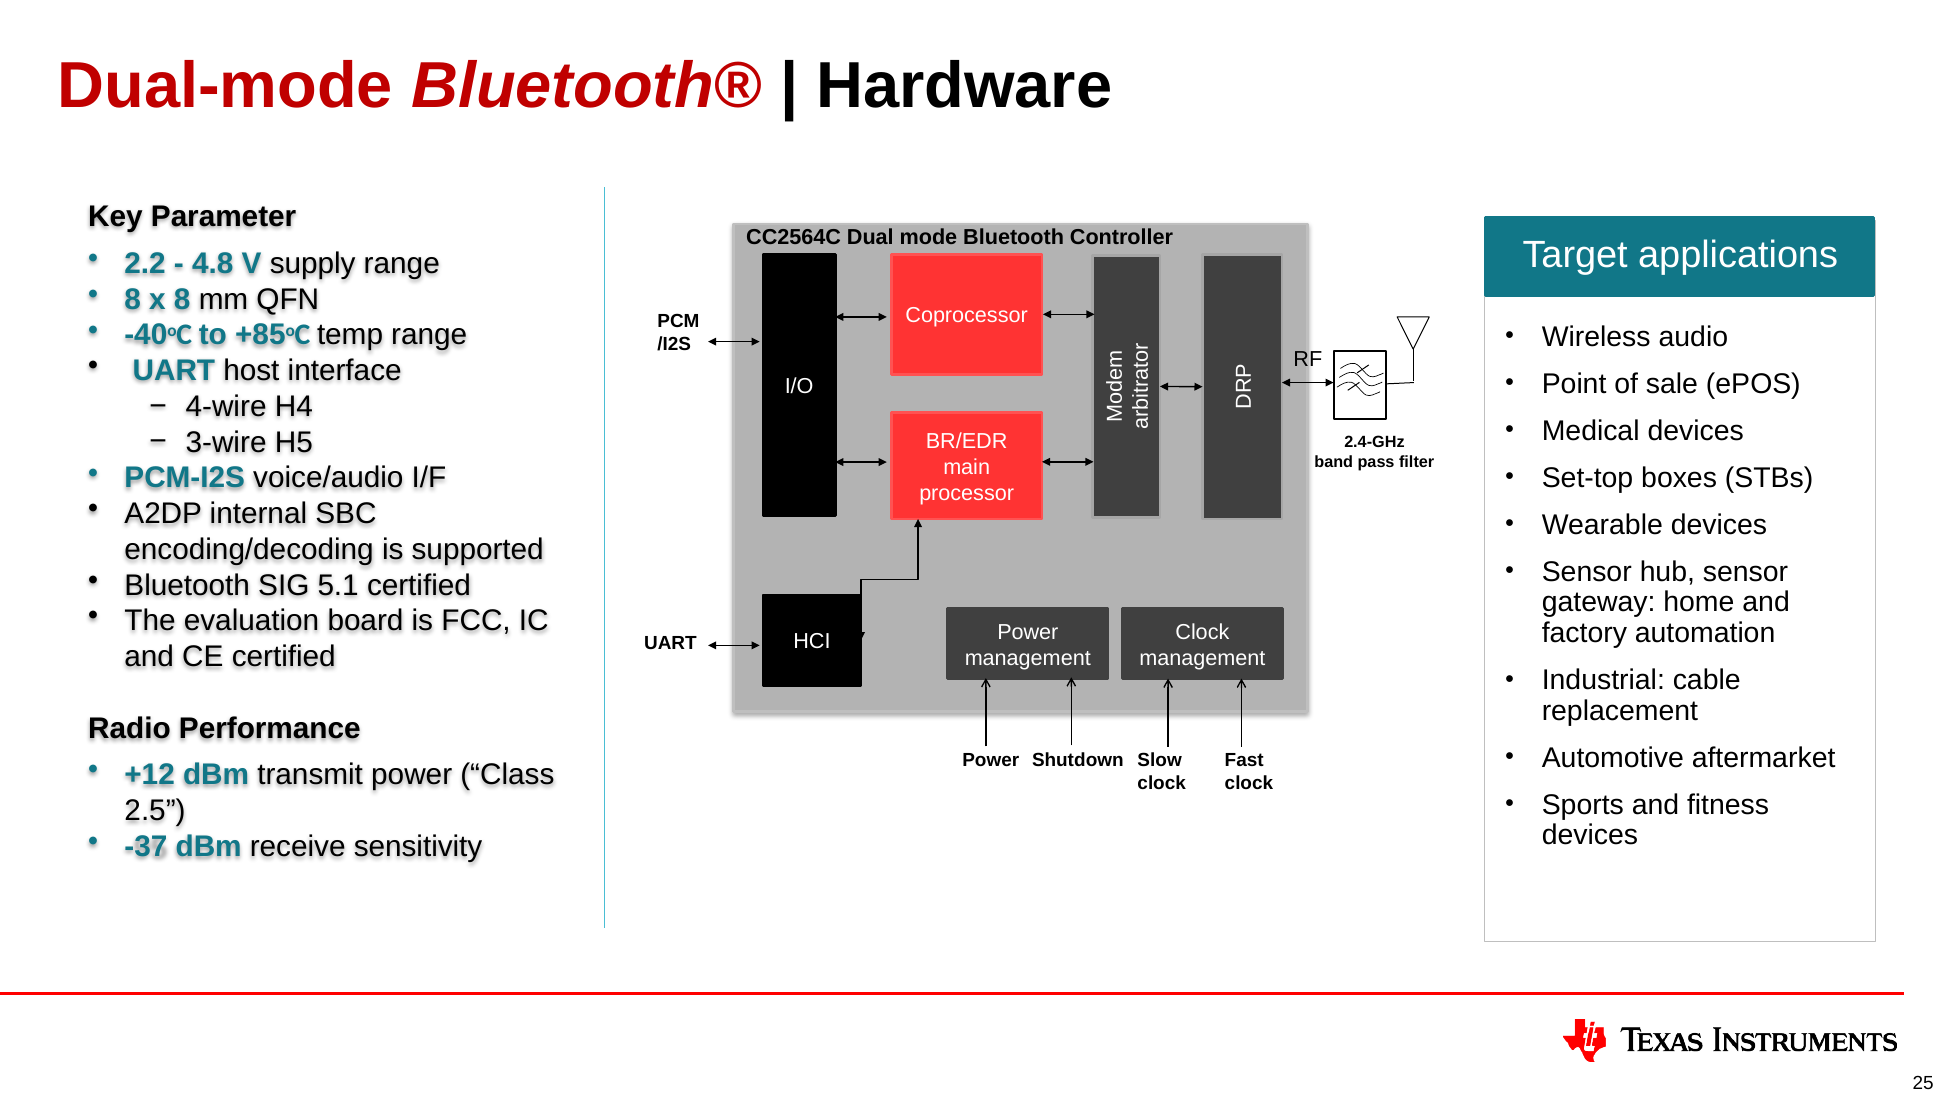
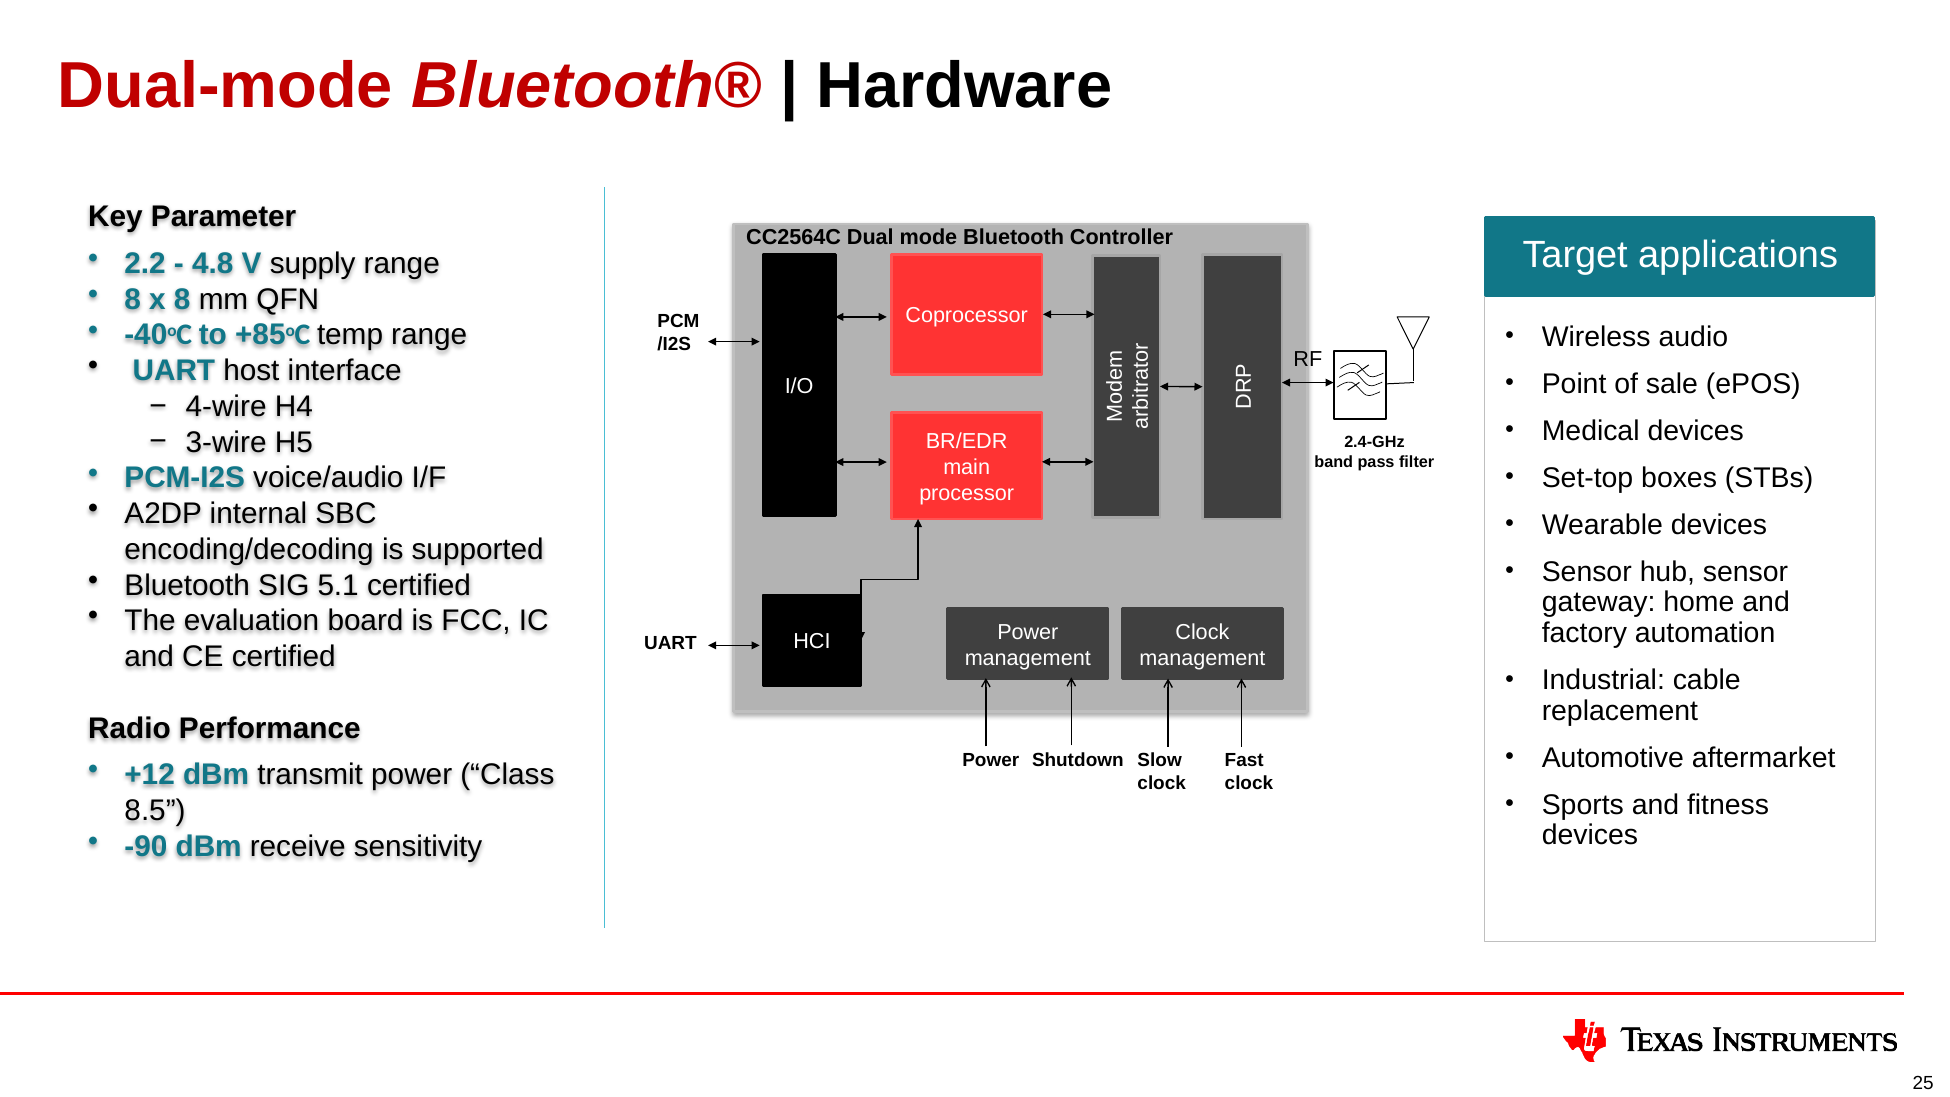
2.5: 2.5 -> 8.5 (155, 810)
-37: -37 -> -90 (146, 846)
